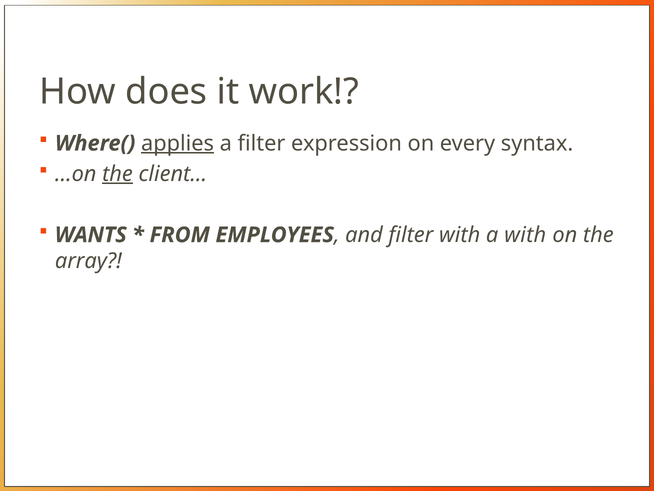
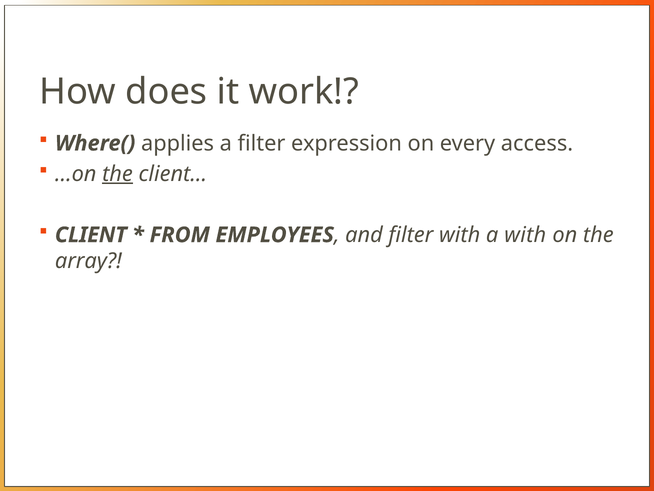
applies underline: present -> none (178, 143)
syntax: syntax -> access (537, 143)
WANTS: WANTS -> CLIENT (91, 235)
